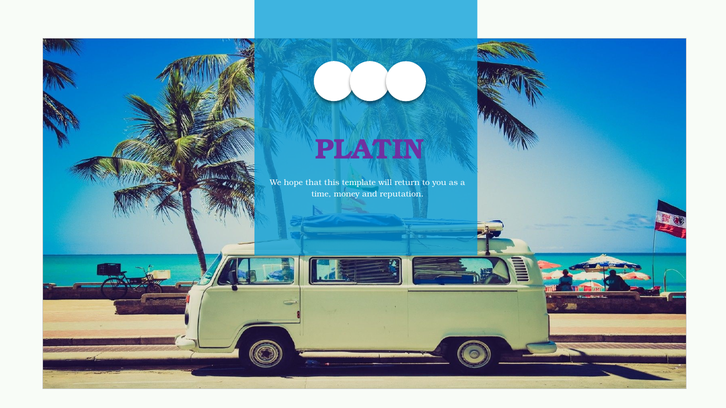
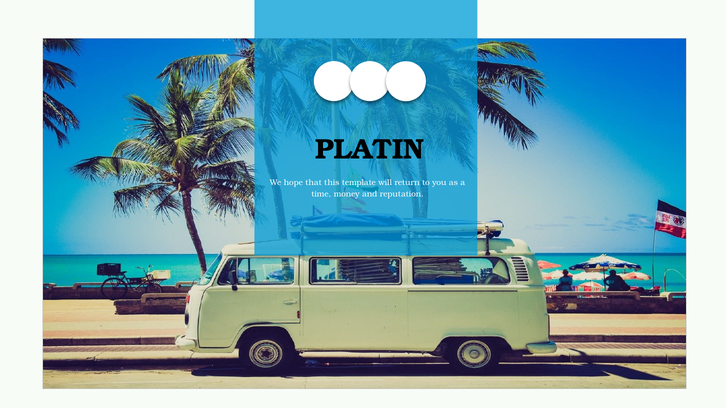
PLATIN colour: purple -> black (370, 149)
